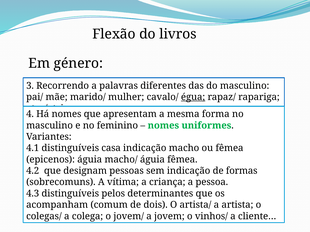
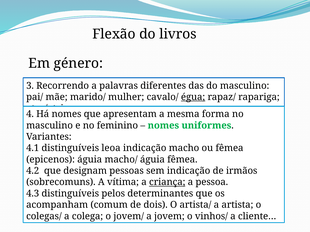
casa: casa -> leoa (111, 148)
formas: formas -> irmãos (242, 171)
criança underline: none -> present (167, 183)
